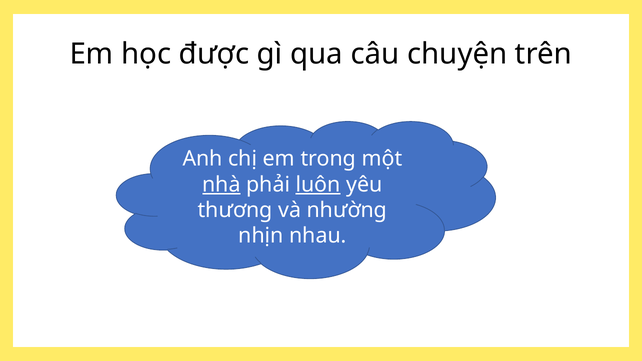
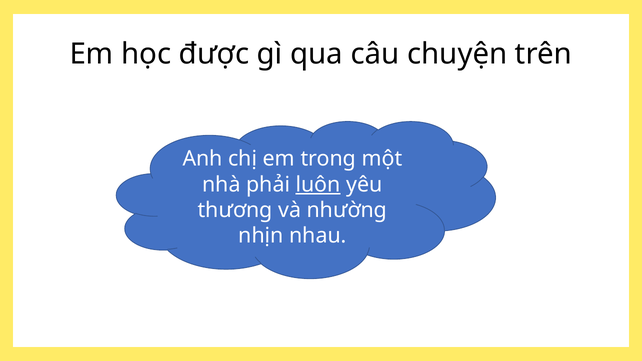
nhà underline: present -> none (221, 185)
